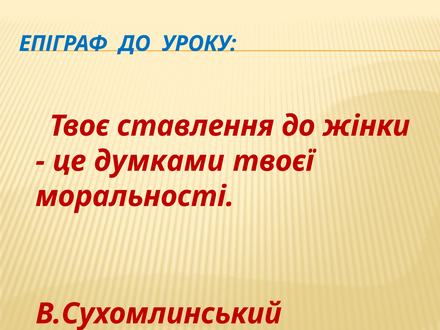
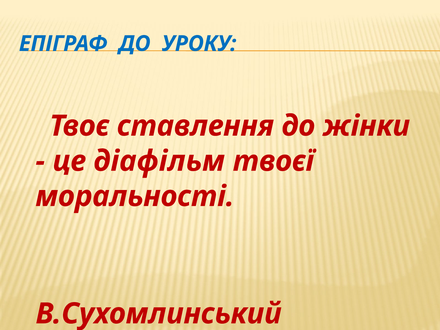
думками: думками -> діафільм (159, 161)
